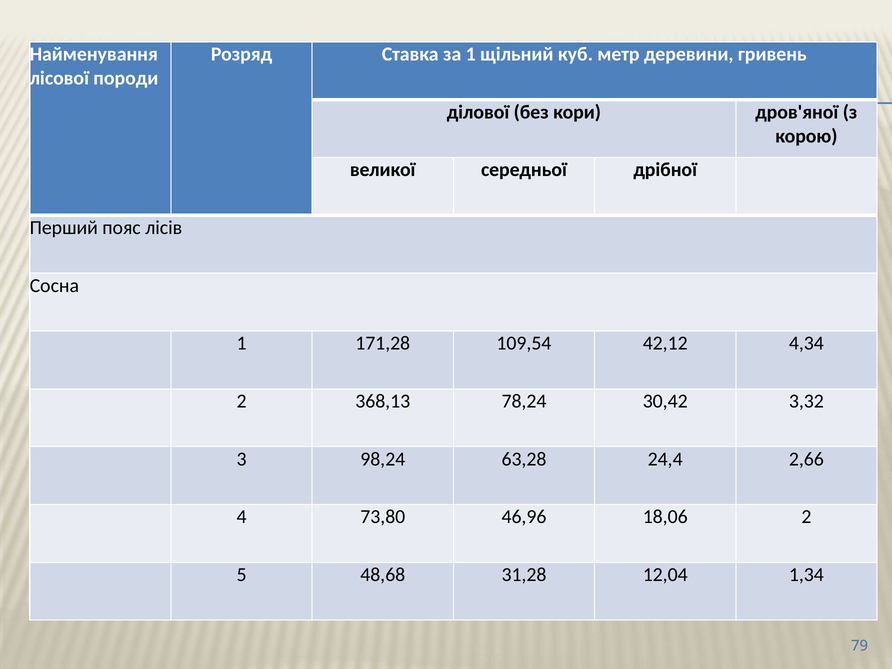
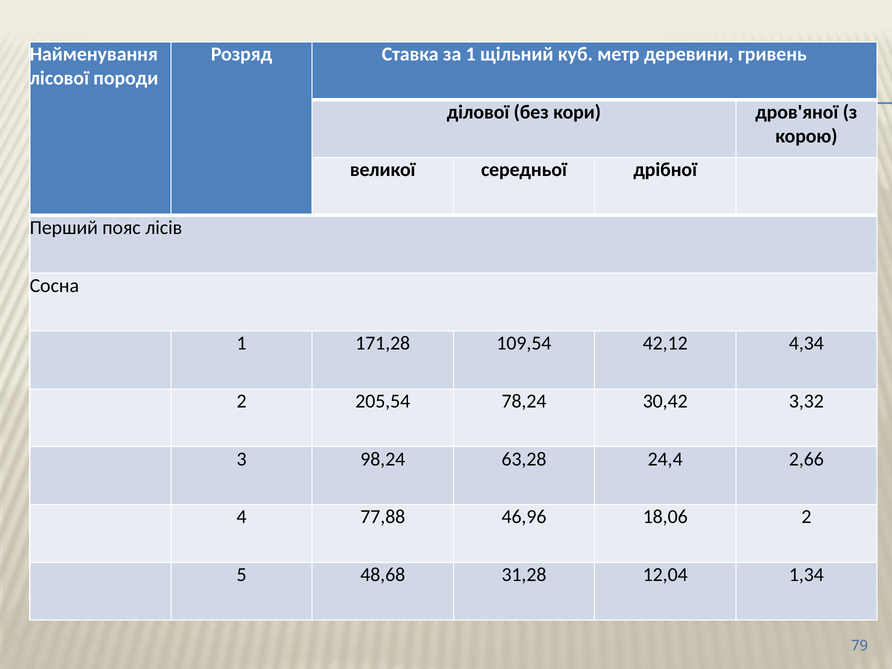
368,13: 368,13 -> 205,54 (383, 401)
73,80: 73,80 -> 77,88 (383, 517)
